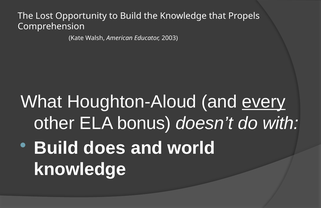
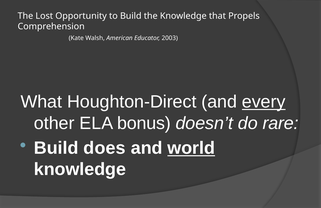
Houghton-Aloud: Houghton-Aloud -> Houghton-Direct (132, 102)
with: with -> rare (281, 124)
world underline: none -> present (191, 149)
